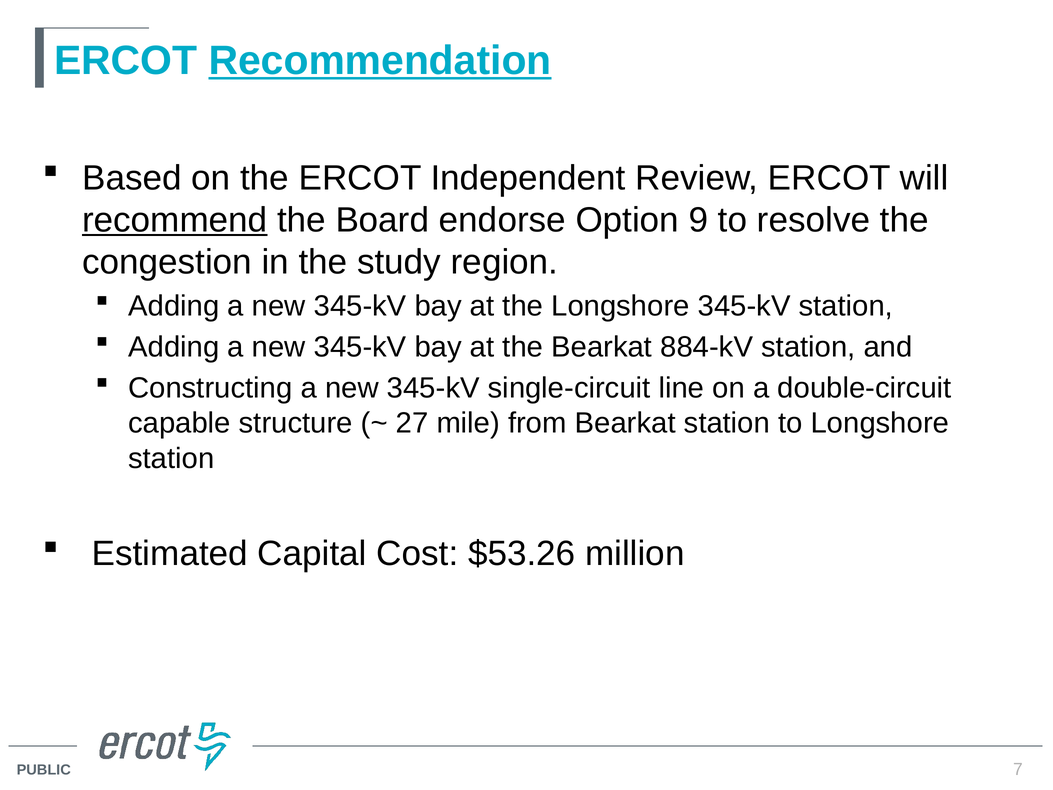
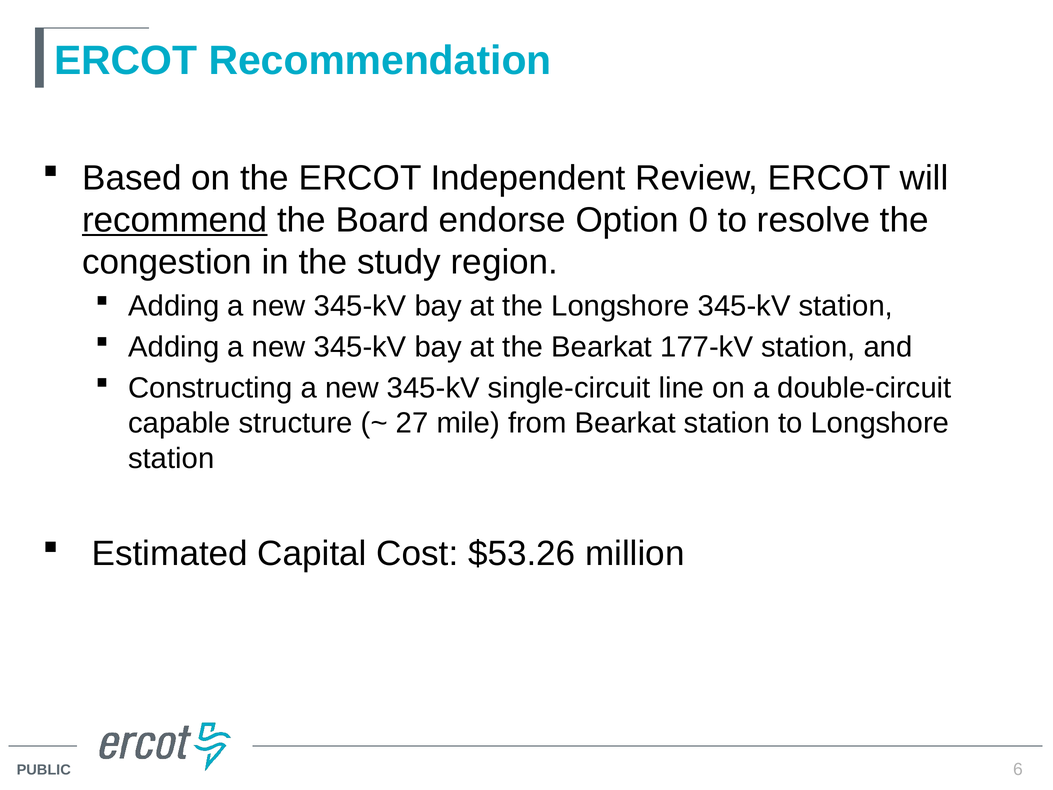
Recommendation underline: present -> none (380, 61)
9: 9 -> 0 (698, 220)
884-kV: 884-kV -> 177-kV (707, 347)
7: 7 -> 6 (1018, 769)
